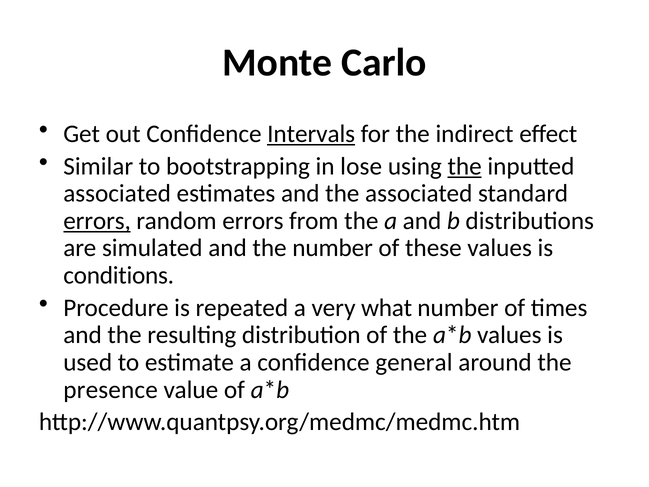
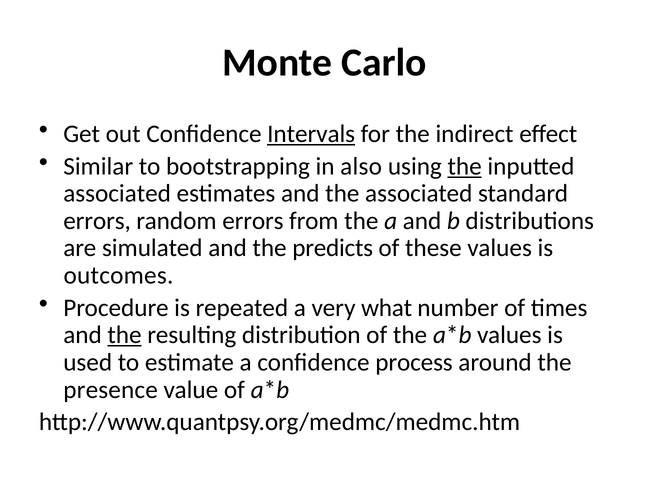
lose: lose -> also (361, 166)
errors underline: present -> none (97, 221)
the number: number -> predicts (333, 248)
conditions: conditions -> outcomes (118, 275)
the underline: none -> present (125, 335)
general: general -> process (414, 362)
